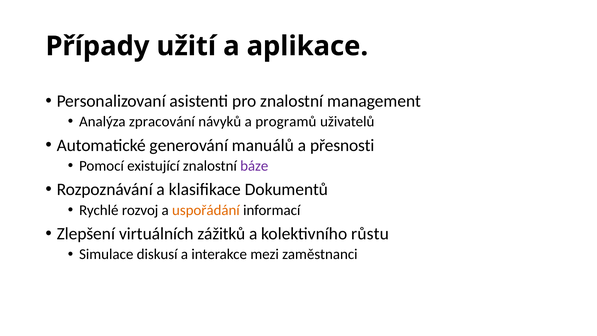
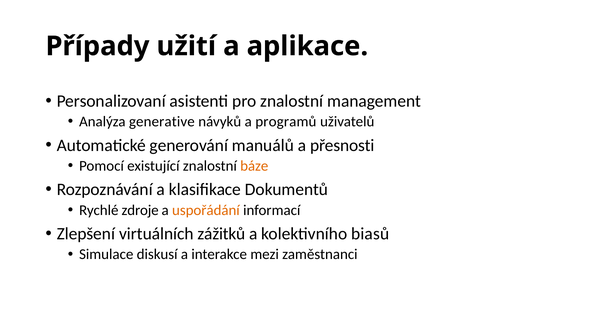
zpracování: zpracování -> generative (162, 122)
báze colour: purple -> orange (254, 166)
rozvoj: rozvoj -> zdroje (140, 210)
růstu: růstu -> biasů (370, 234)
